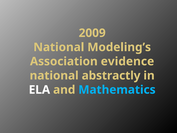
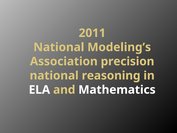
2009: 2009 -> 2011 (92, 33)
evidence: evidence -> precision (128, 61)
abstractly: abstractly -> reasoning (111, 75)
Mathematics colour: light blue -> white (117, 90)
